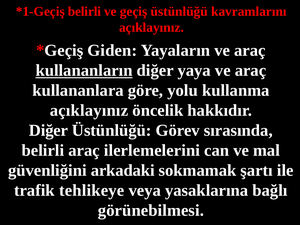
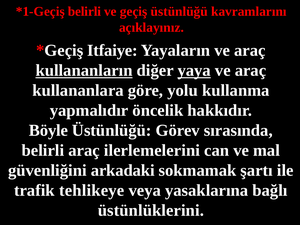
Giden: Giden -> Itfaiye (112, 50)
yaya underline: none -> present (194, 70)
açıklayınız: açıklayınız -> yapmalıdır (89, 110)
Diğer: Diğer -> Böyle (49, 130)
görünebilmesi: görünebilmesi -> üstünlüklerini (151, 210)
